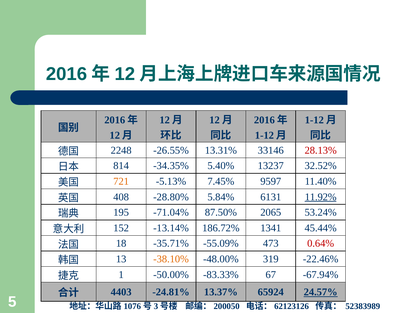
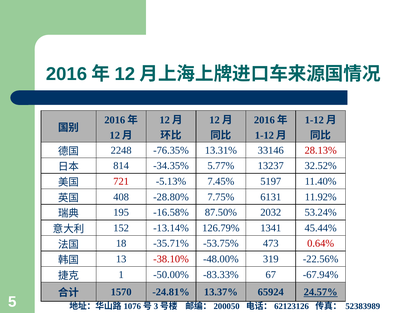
-26.55%: -26.55% -> -76.35% (171, 150)
5.40%: 5.40% -> 5.77% (221, 166)
721 colour: orange -> red (121, 181)
9597: 9597 -> 5197 (271, 181)
5.84%: 5.84% -> 7.75% (221, 197)
11.92% underline: present -> none (321, 197)
-71.04%: -71.04% -> -16.58% (171, 212)
2065: 2065 -> 2032 (271, 212)
186.72%: 186.72% -> 126.79% (221, 228)
-55.09%: -55.09% -> -53.75% (221, 243)
-38.10% colour: orange -> red (171, 259)
-22.46%: -22.46% -> -22.56% (321, 259)
4403: 4403 -> 1570 (121, 292)
